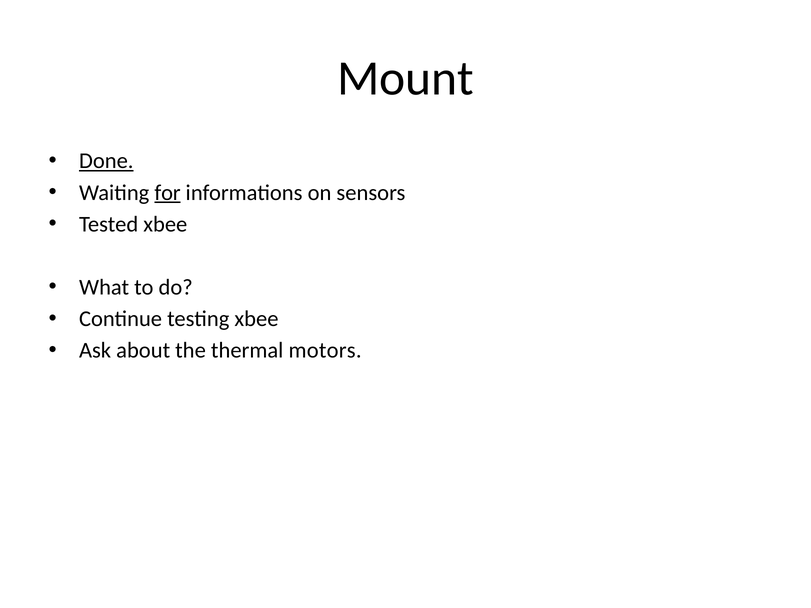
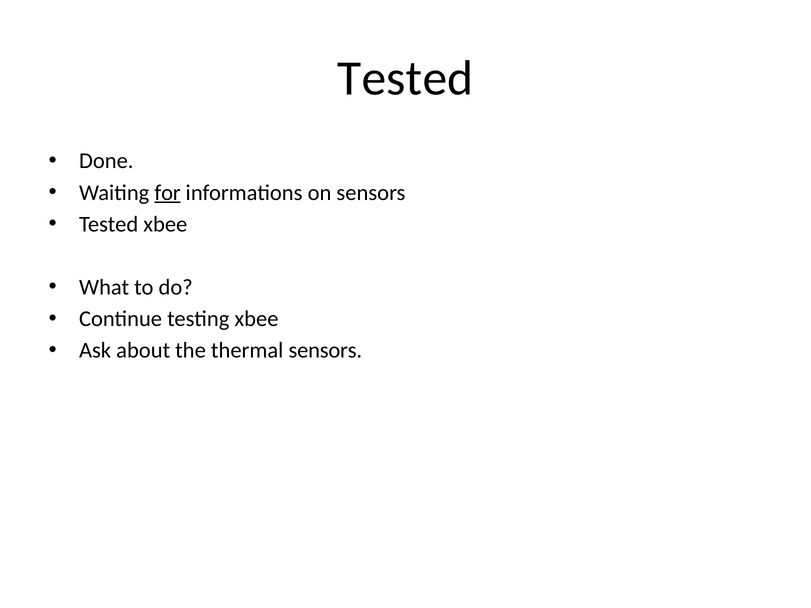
Mount: Mount -> Tested (405, 79)
Done underline: present -> none (106, 161)
thermal motors: motors -> sensors (325, 351)
